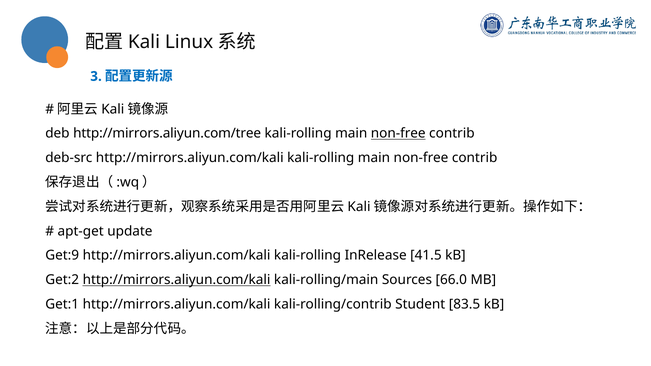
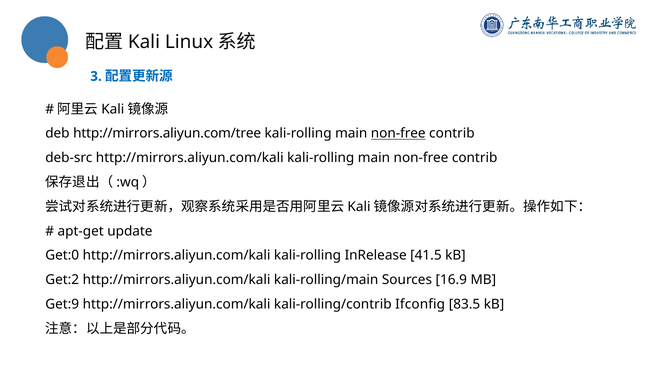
Get:9: Get:9 -> Get:0 (62, 256)
http://mirrors.aliyun.com/kali underline: present -> none (177, 280)
66.0: 66.0 -> 16.9 (451, 280)
Get:1: Get:1 -> Get:9 (62, 304)
Student: Student -> Ifconfig (420, 304)
